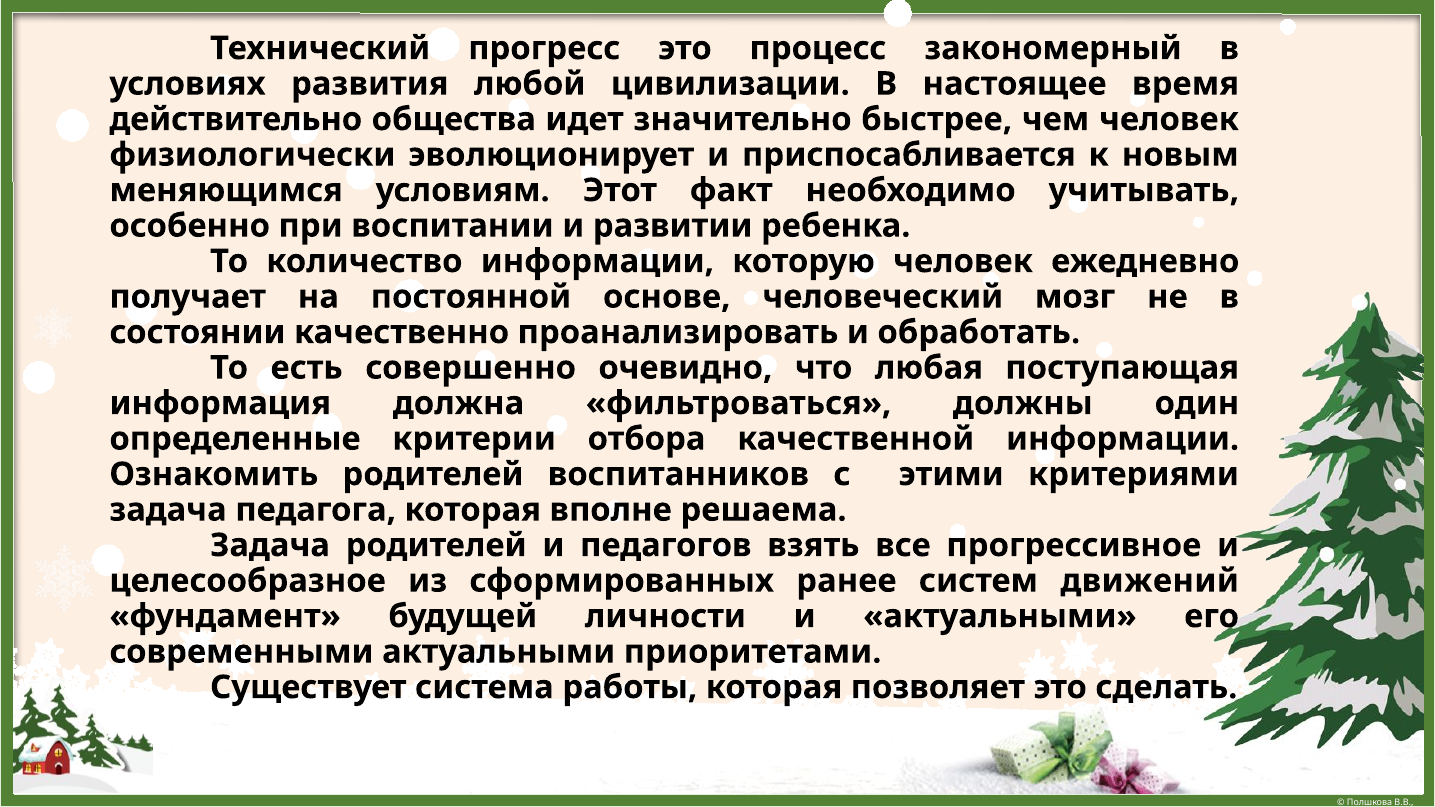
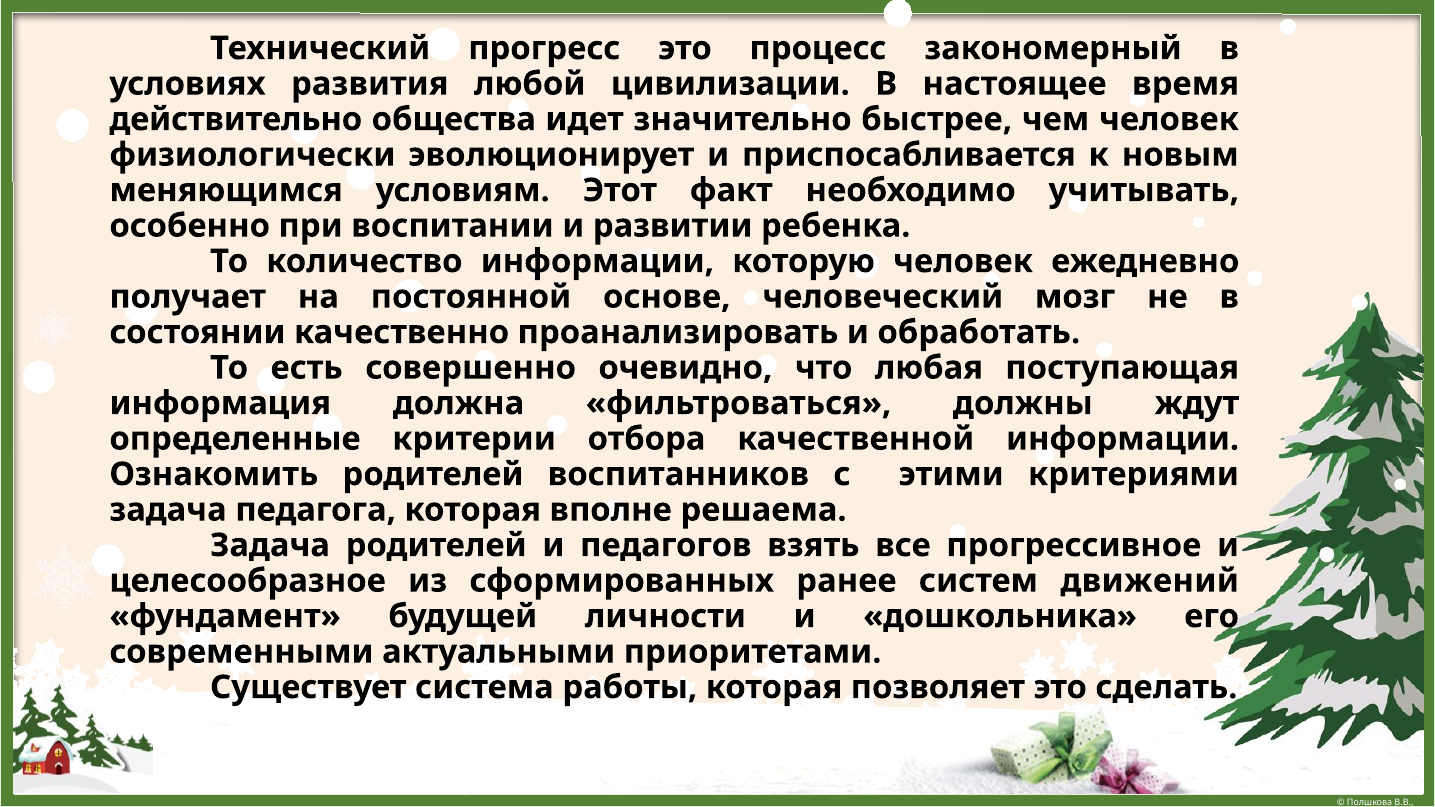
один: один -> ждут (1197, 403)
и актуальными: актуальными -> дошкольника (1000, 616)
